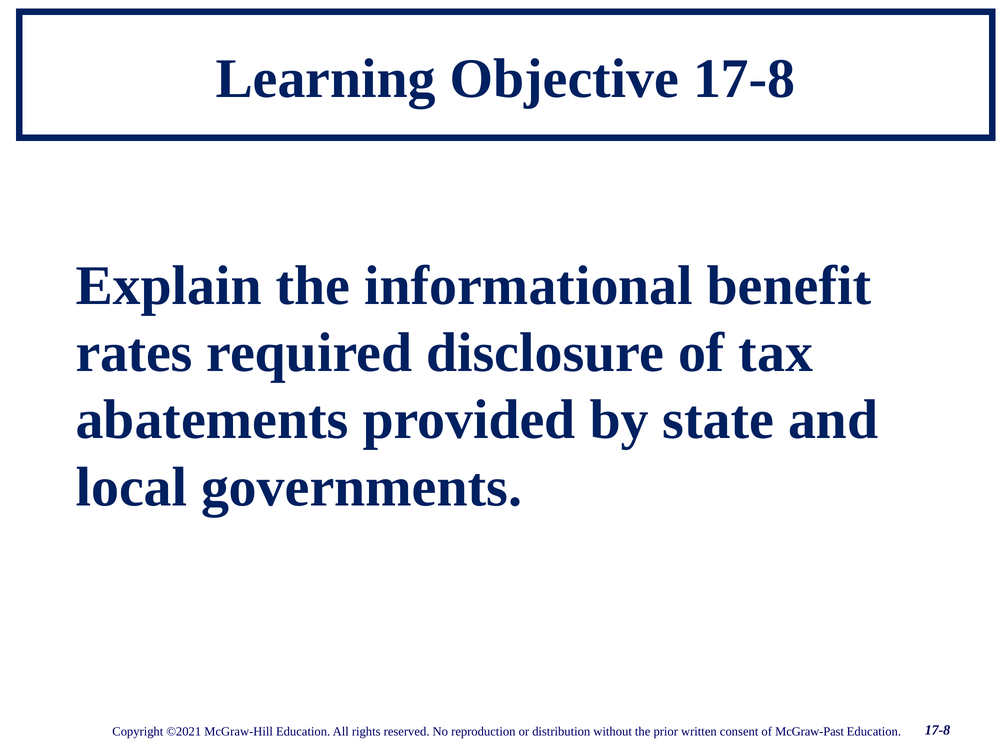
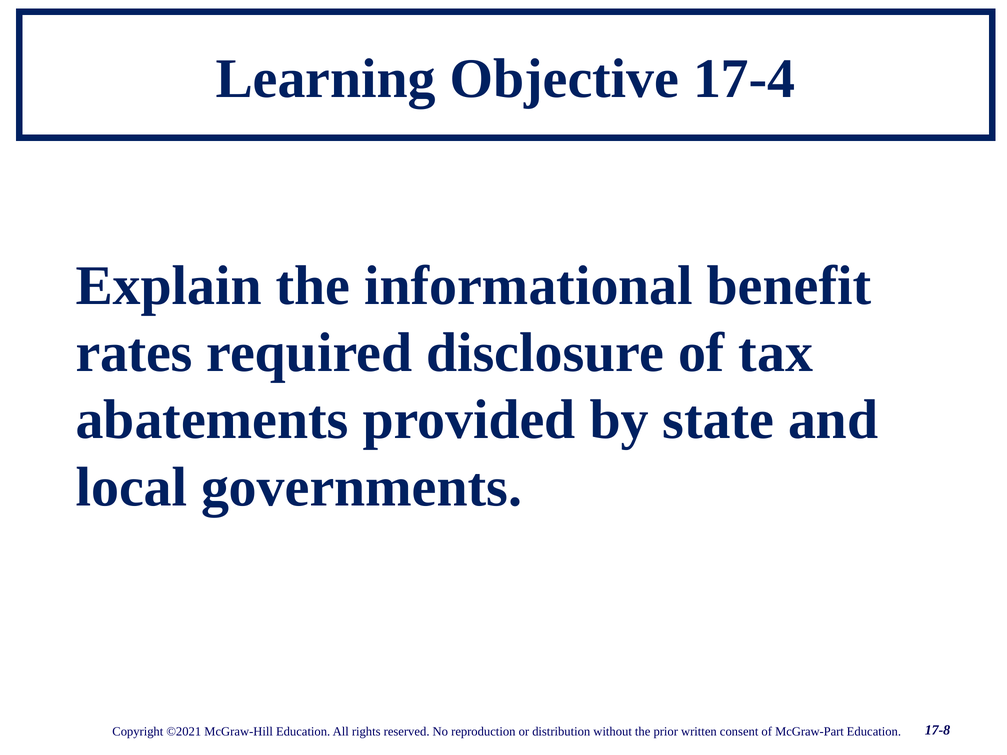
Objective 17-8: 17-8 -> 17-4 (744, 79)
McGraw-Past: McGraw-Past -> McGraw-Part (810, 732)
